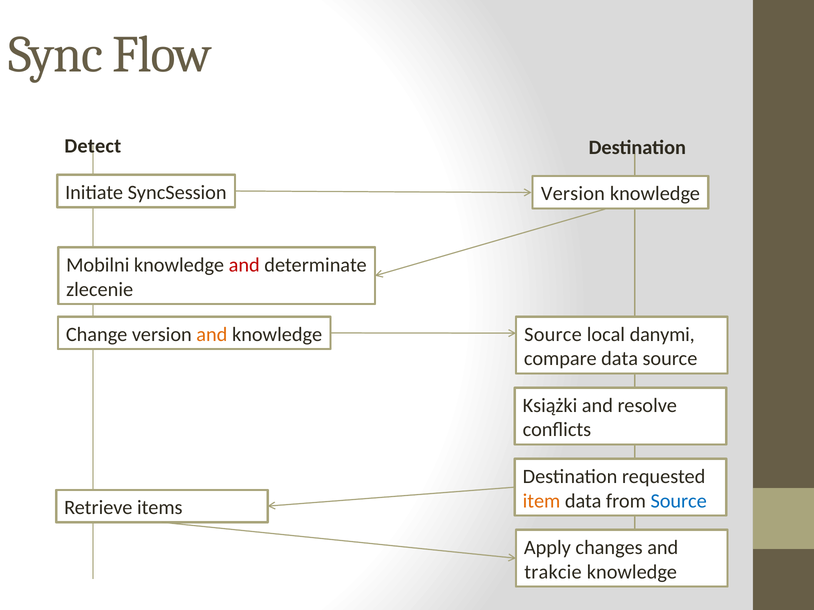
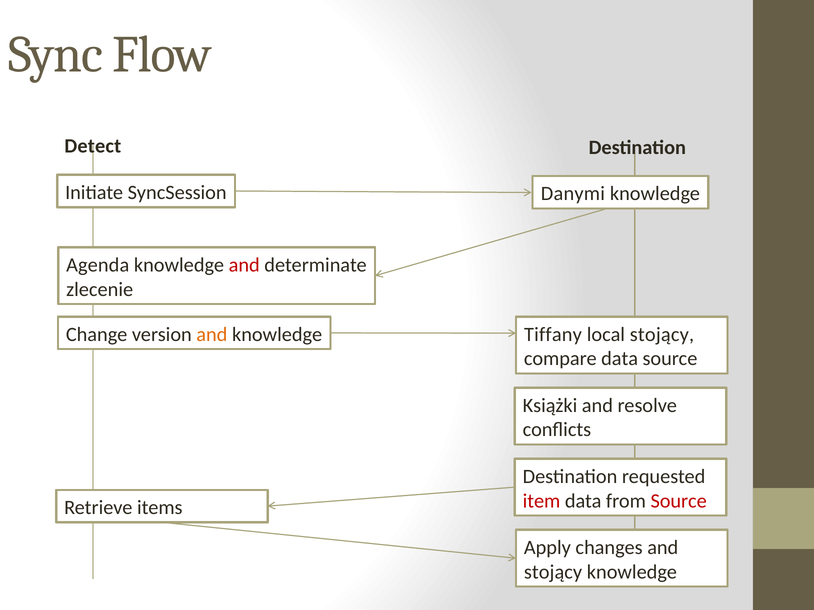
SyncSession Version: Version -> Danymi (573, 194)
Mobilni: Mobilni -> Agenda (98, 265)
knowledge Source: Source -> Tiffany (553, 335)
local danymi: danymi -> stojący (662, 335)
item colour: orange -> red (542, 501)
Source colour: blue -> red (679, 501)
trakcie: trakcie -> stojący (553, 572)
